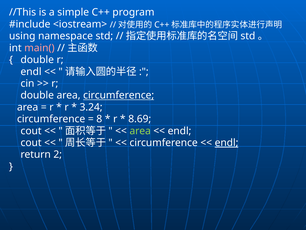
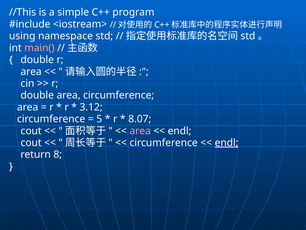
endl: endl -> area (31, 71)
circumference underline: present -> none (119, 95)
3.24: 3.24 -> 3.12 (91, 107)
8: 8 -> 5 (99, 119)
8.69: 8.69 -> 8.07 (140, 119)
area colour: light green -> pink (140, 131)
2: 2 -> 8 (58, 154)
